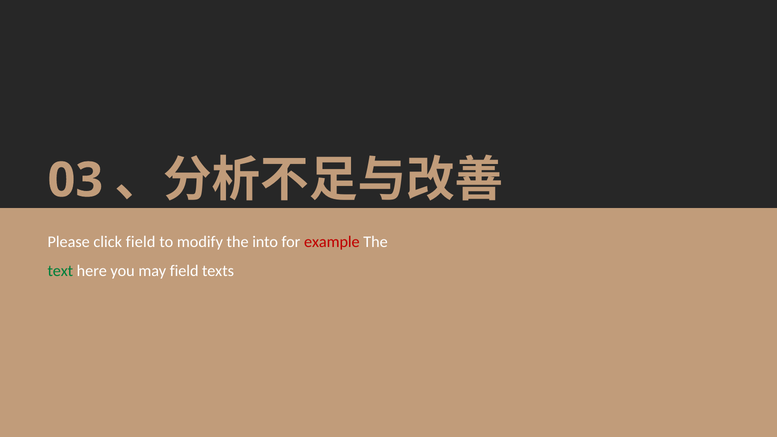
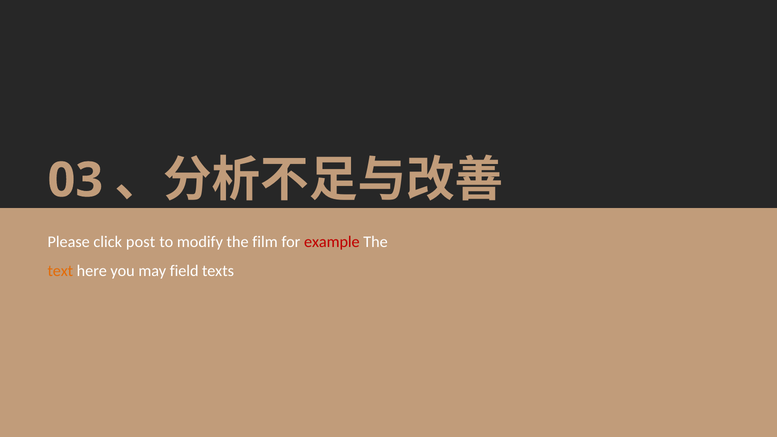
click field: field -> post (141, 242)
into: into -> film (265, 242)
text colour: green -> orange (60, 271)
